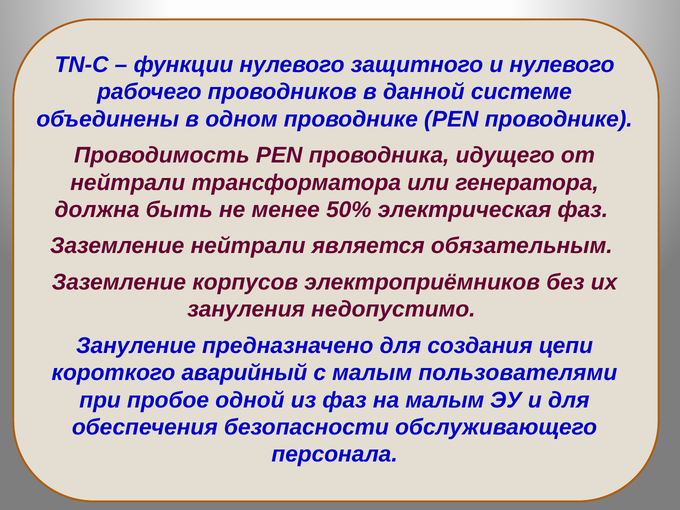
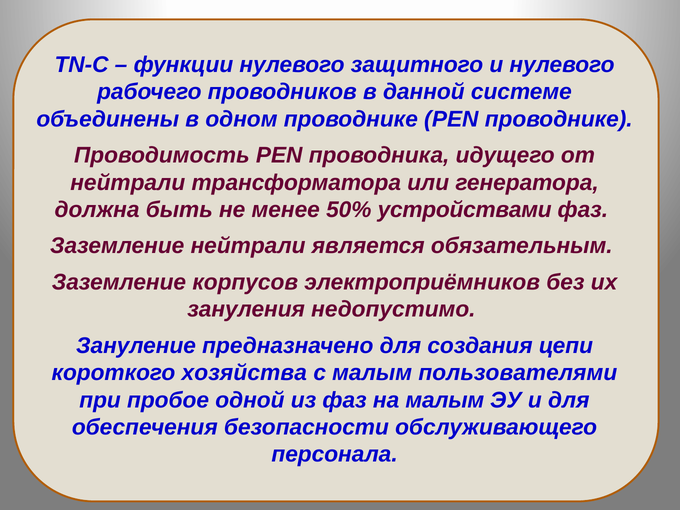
электрическая: электрическая -> устройствами (465, 210)
аварийный: аварийный -> хозяйства (244, 373)
